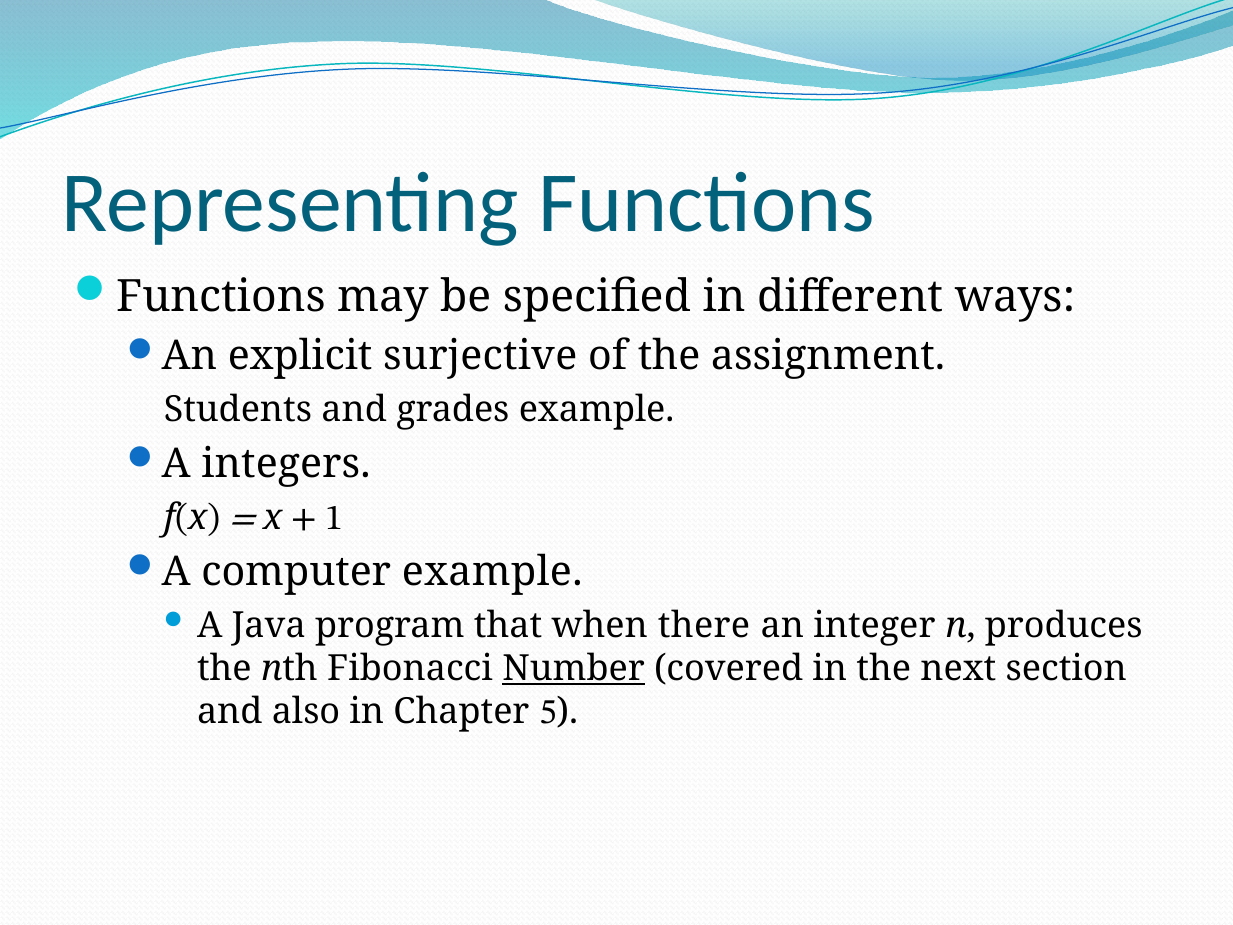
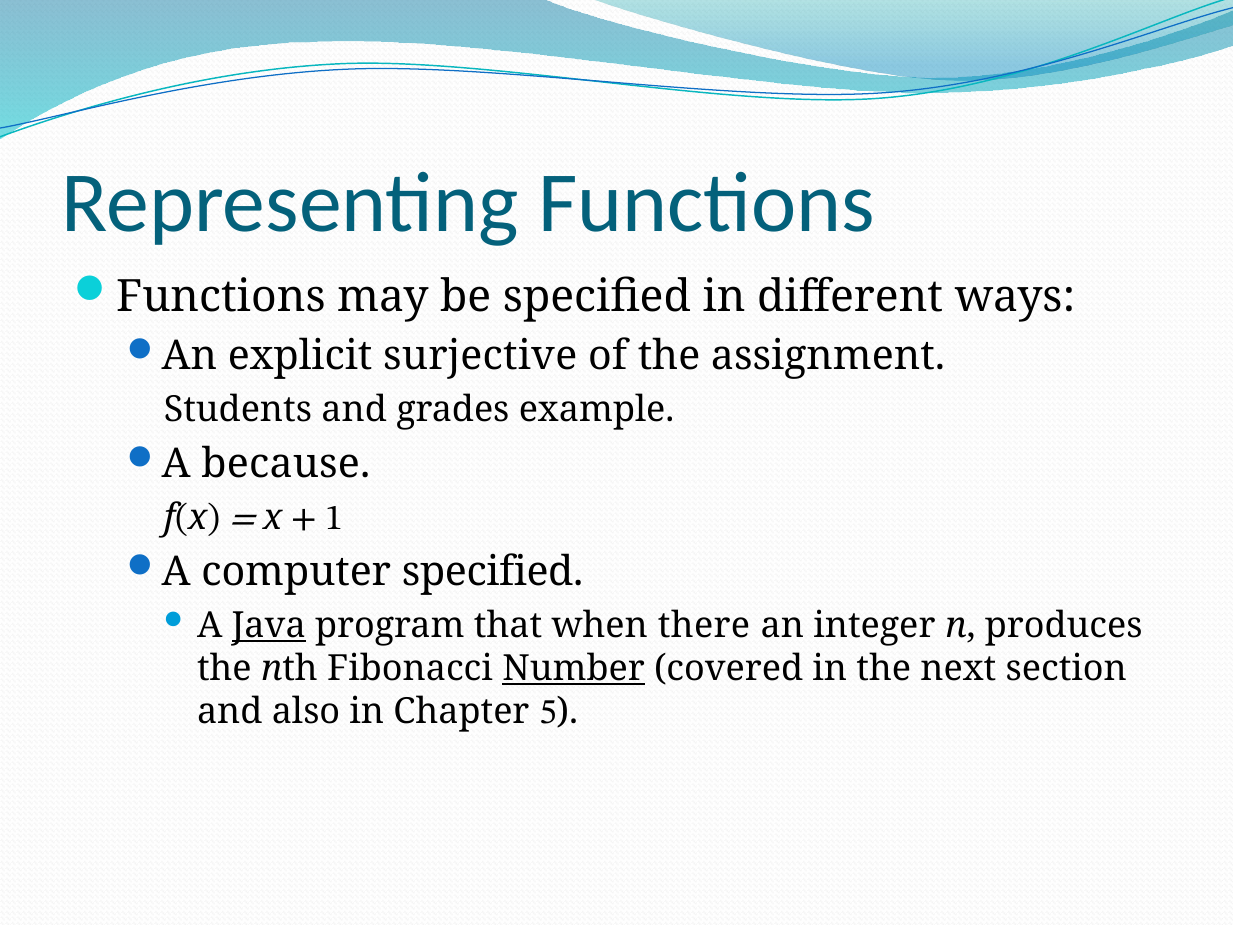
integers: integers -> because (286, 464)
example: example -> specified (493, 572)
Java underline: none -> present (269, 625)
